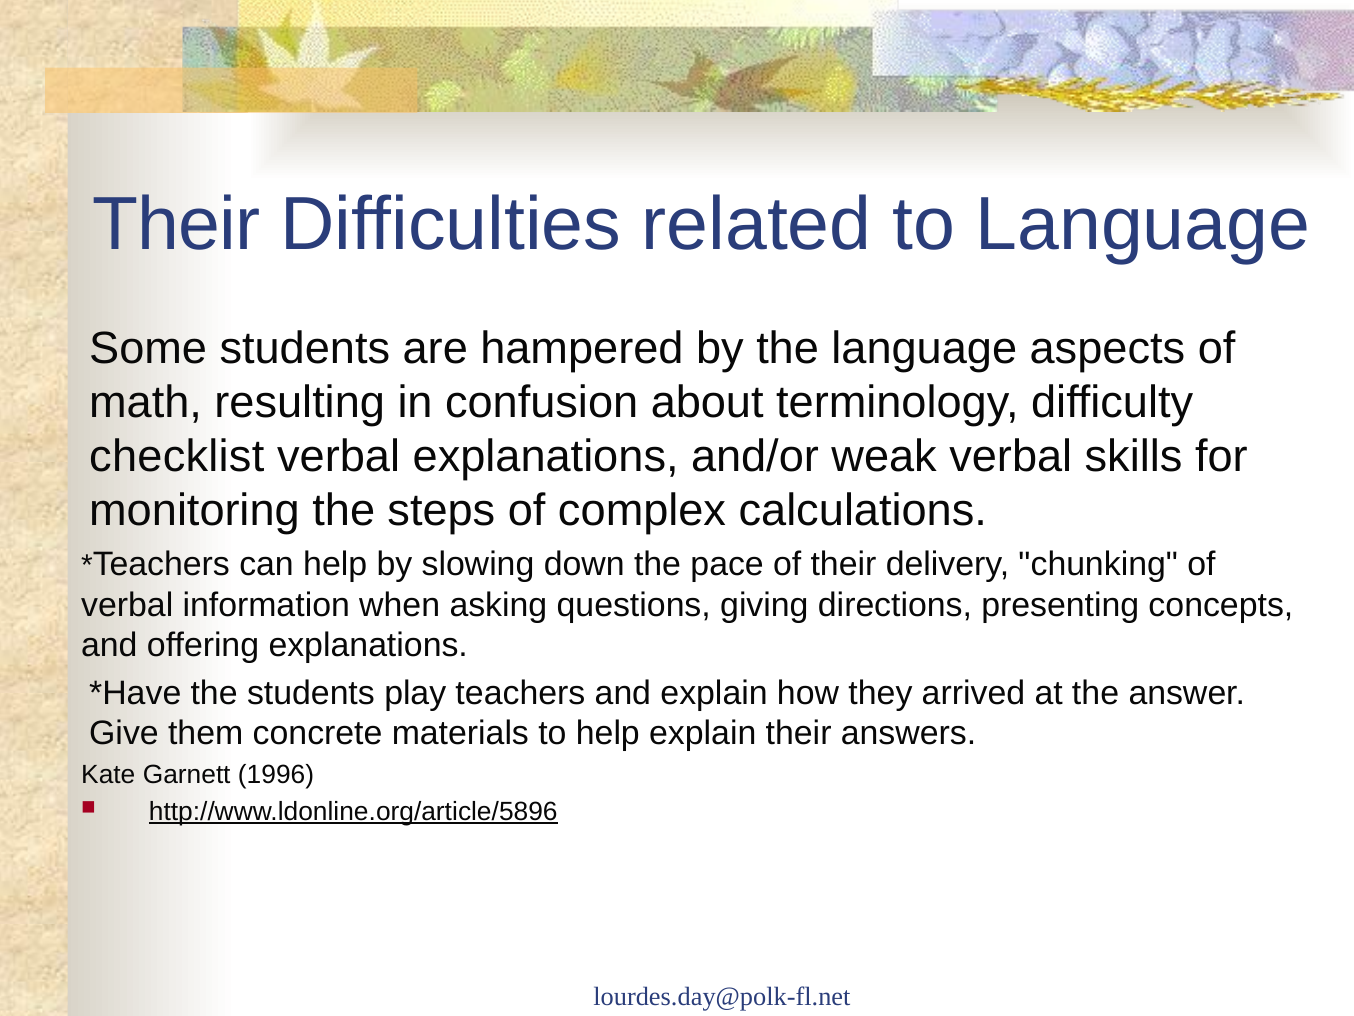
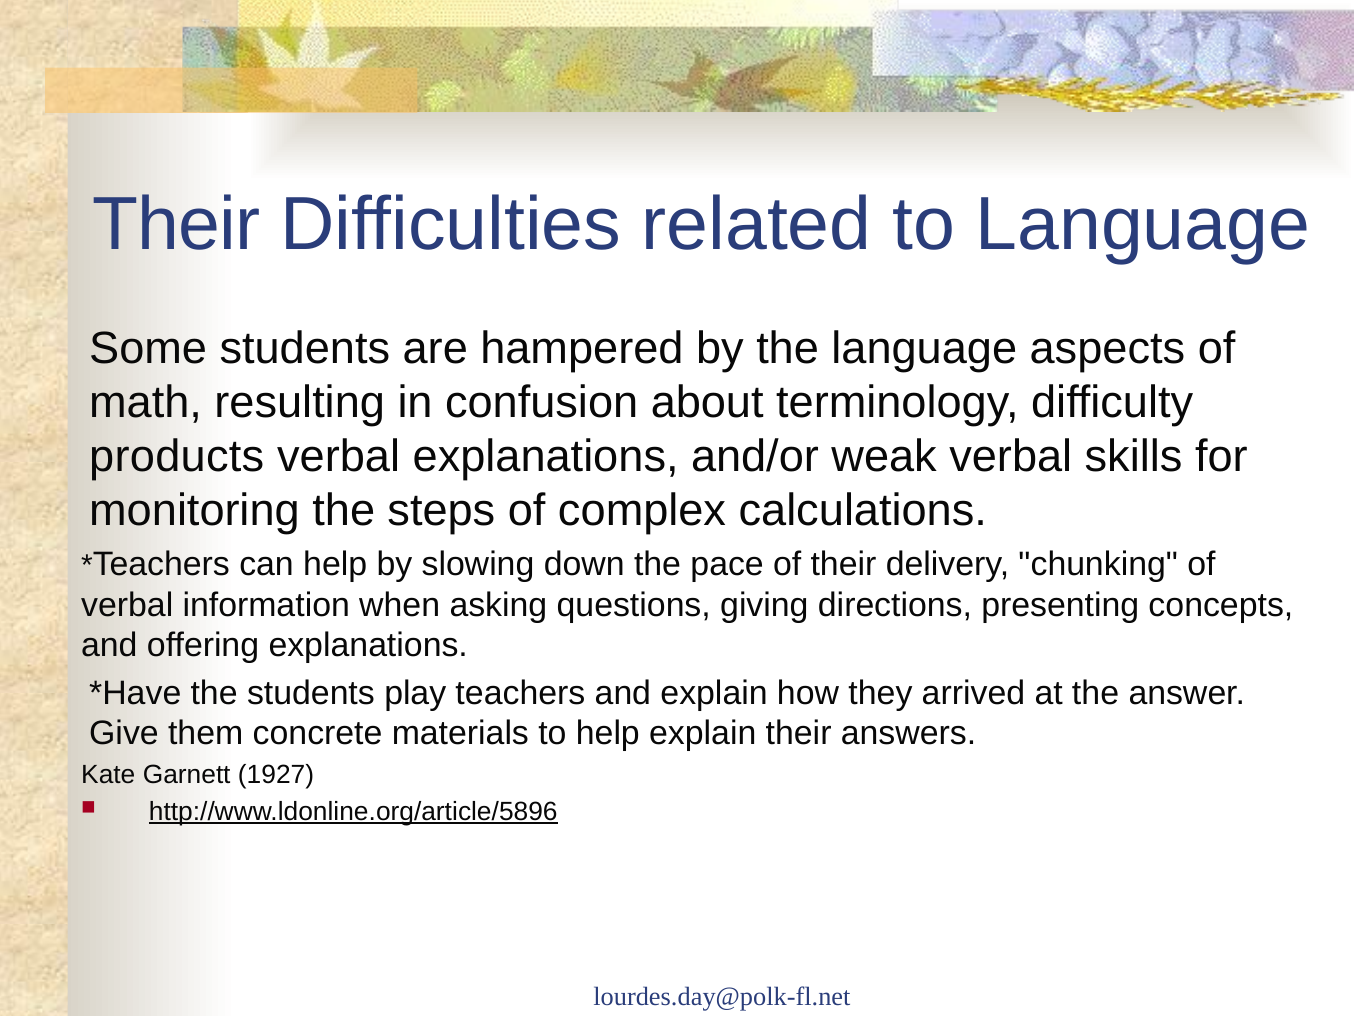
checklist: checklist -> products (177, 457)
1996: 1996 -> 1927 (276, 774)
